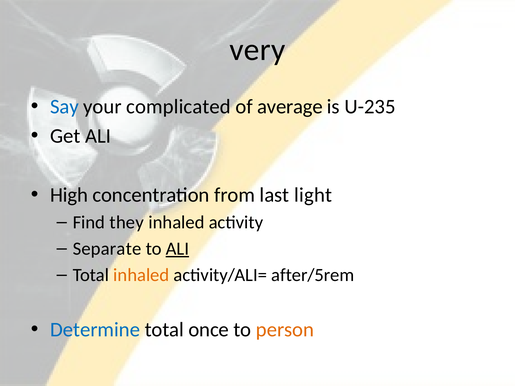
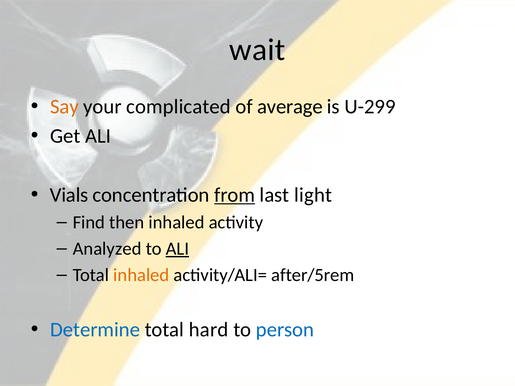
very: very -> wait (257, 50)
Say colour: blue -> orange (64, 107)
U-235: U-235 -> U-299 (370, 107)
High: High -> Vials (69, 195)
from underline: none -> present (235, 195)
they: they -> then (127, 223)
Separate: Separate -> Analyzed (107, 249)
once: once -> hard (209, 330)
person colour: orange -> blue (285, 330)
